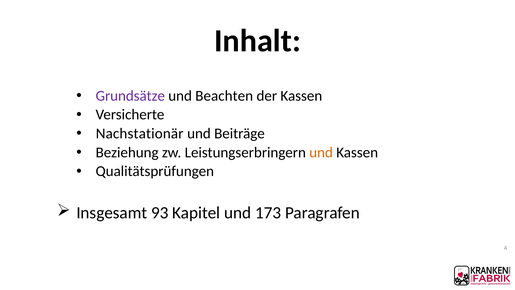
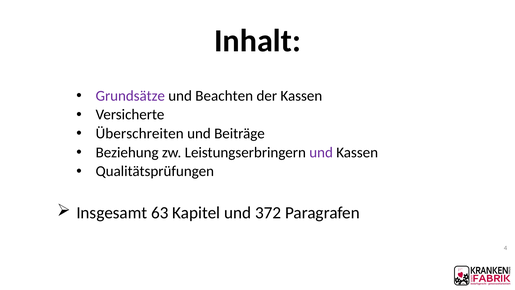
Nachstationär: Nachstationär -> Überschreiten (140, 133)
und colour: orange -> purple (321, 152)
93: 93 -> 63 (160, 213)
173: 173 -> 372 (268, 213)
